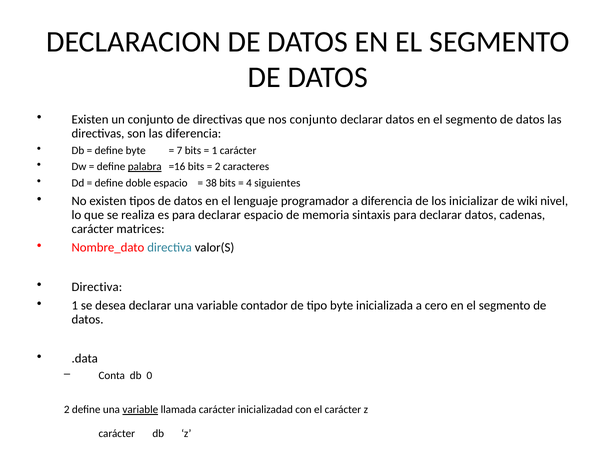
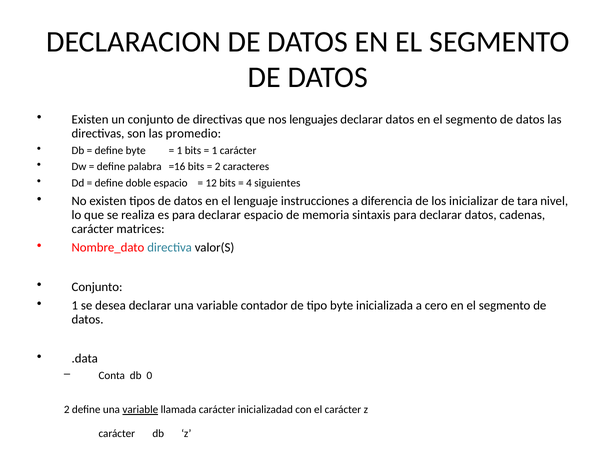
nos conjunto: conjunto -> lenguajes (314, 119)
las diferencia: diferencia -> promedio (193, 133)
7: 7 -> 1 (179, 150)
palabra underline: present -> none (145, 167)
38: 38 -> 12 (211, 183)
programador: programador -> instrucciones (315, 201)
wiki: wiki -> tara (527, 201)
Directiva: Directiva -> Conjunto (97, 287)
